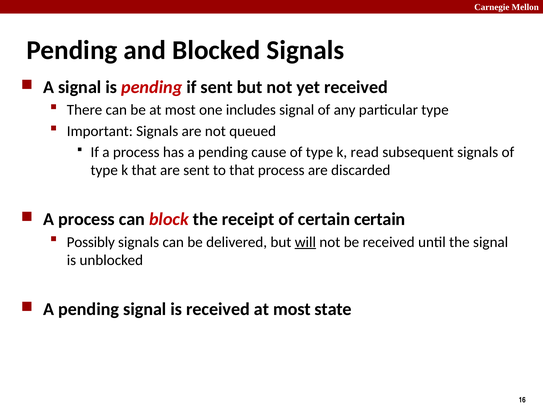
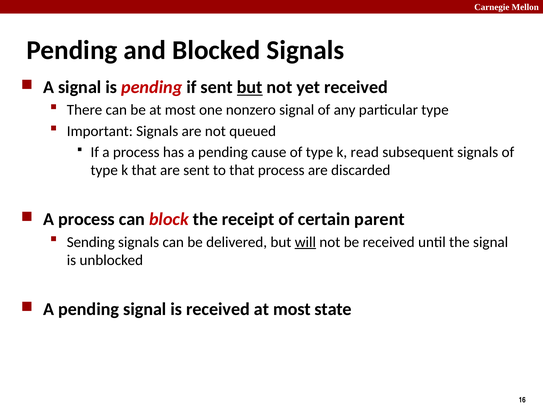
but underline: none -> present (250, 87)
includes: includes -> nonzero (251, 110)
certain certain: certain -> parent (380, 219)
Possibly: Possibly -> Sending (91, 242)
